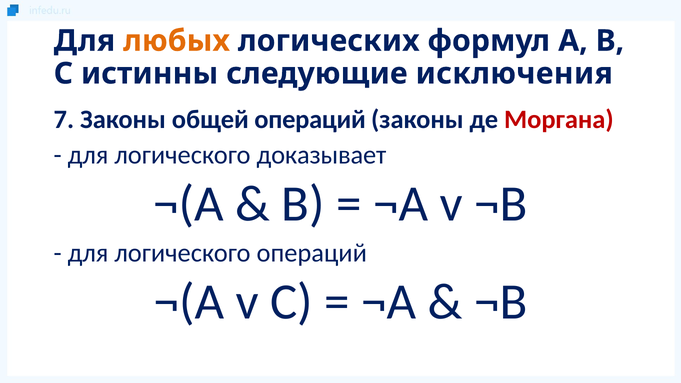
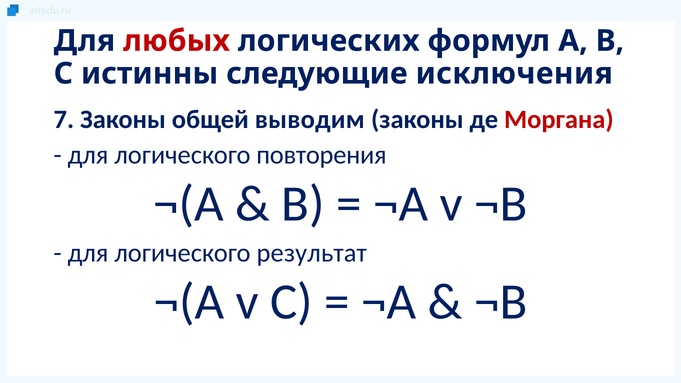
любых colour: orange -> red (176, 41)
общей операций: операций -> выводим (310, 119)
доказывает: доказывает -> повторения (321, 155)
логического операций: операций -> результат (312, 253)
